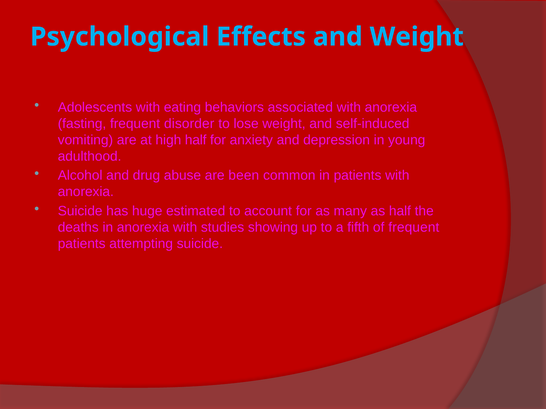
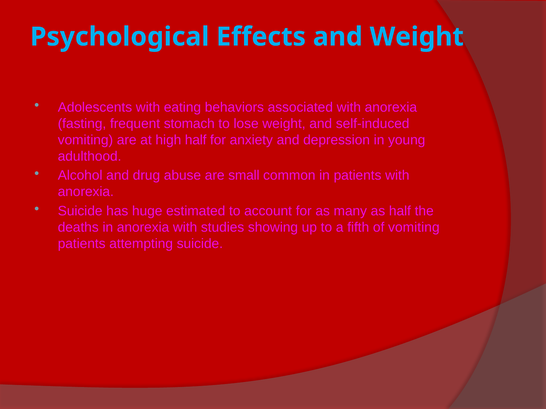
disorder: disorder -> stomach (189, 124)
been: been -> small (244, 176)
of frequent: frequent -> vomiting (414, 228)
